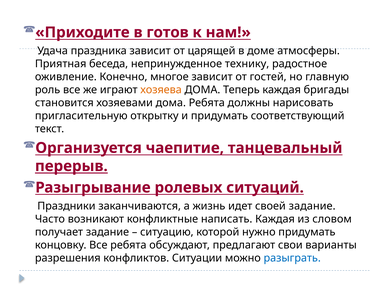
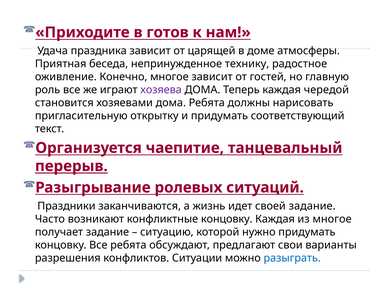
хозяева colour: orange -> purple (161, 90)
бригады: бригады -> чередой (326, 90)
конфликтные написать: написать -> концовку (227, 219)
из словом: словом -> многое (332, 219)
